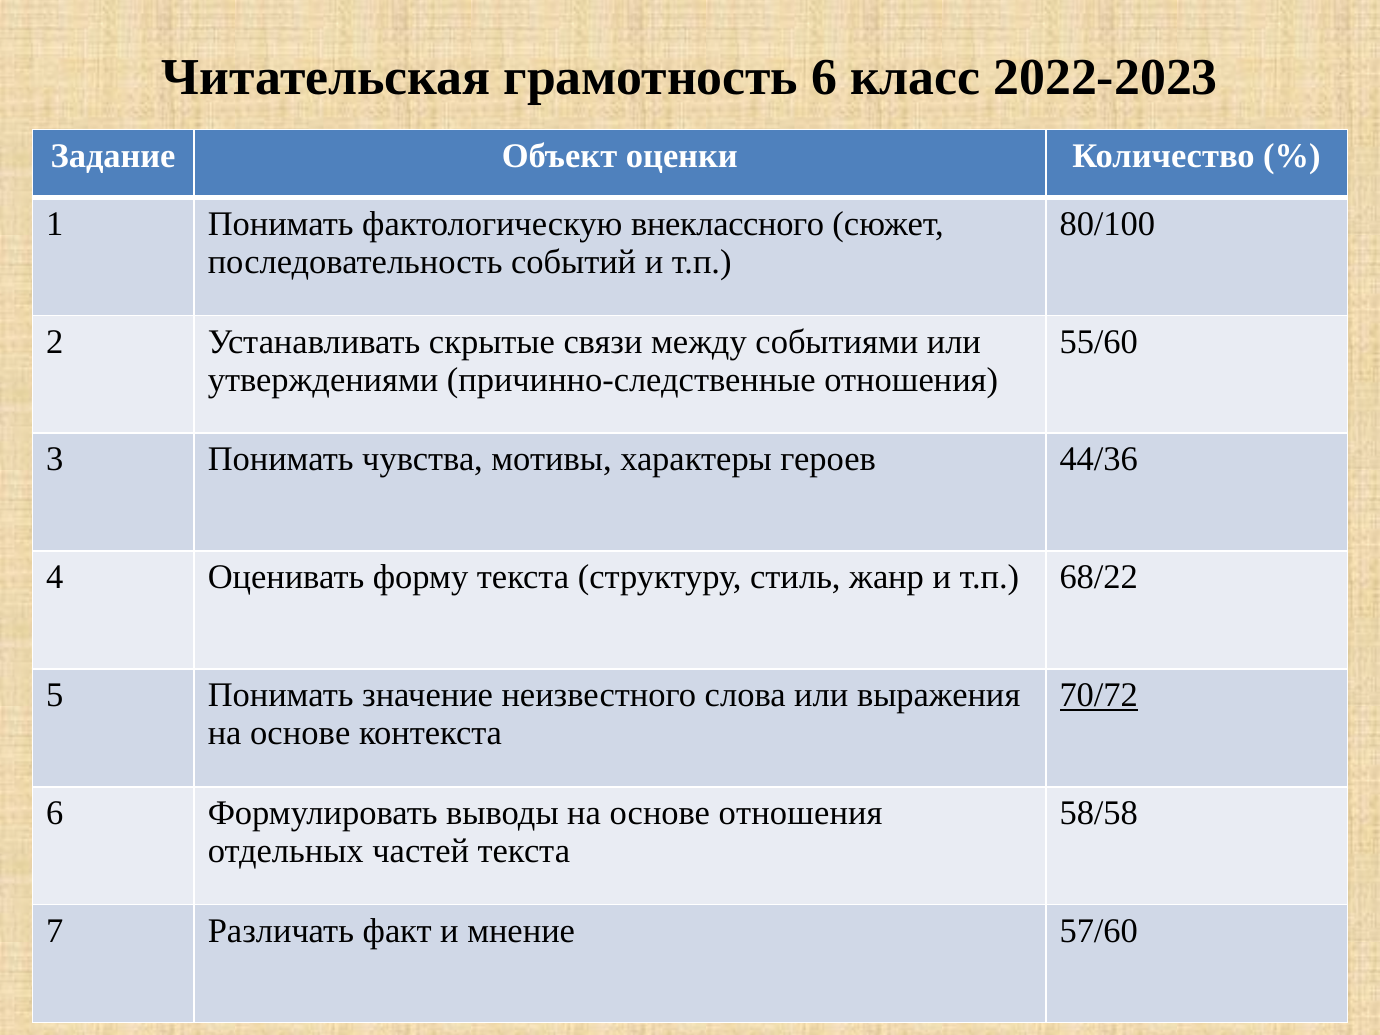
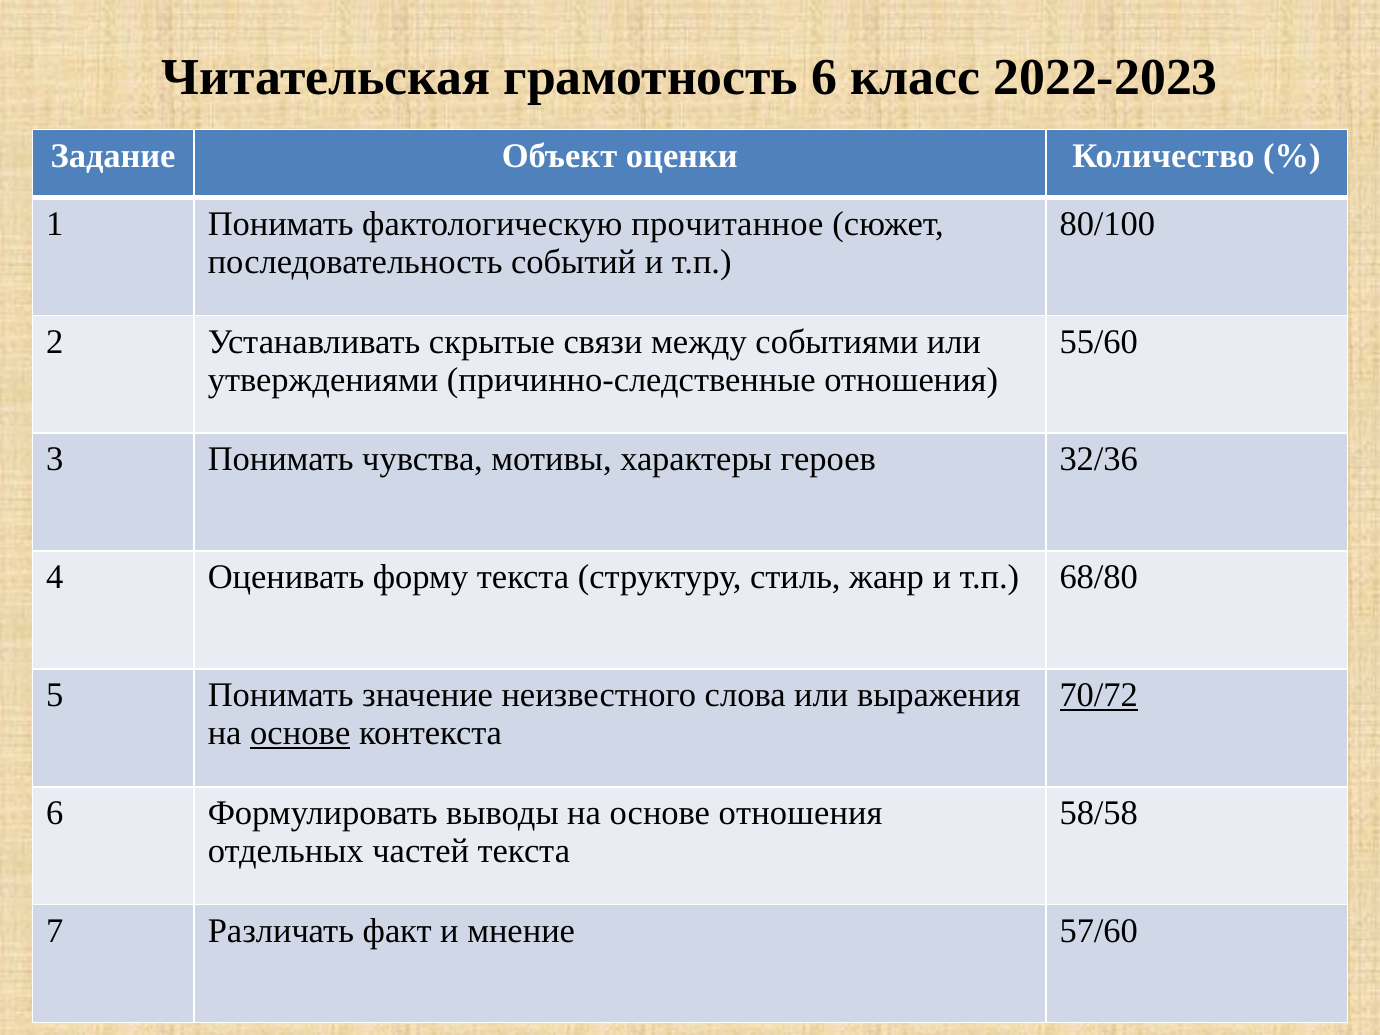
внеклассного: внеклассного -> прочитанное (727, 224)
44/36: 44/36 -> 32/36 (1099, 460)
68/22: 68/22 -> 68/80 (1099, 577)
основе underline: none -> present (300, 733)
